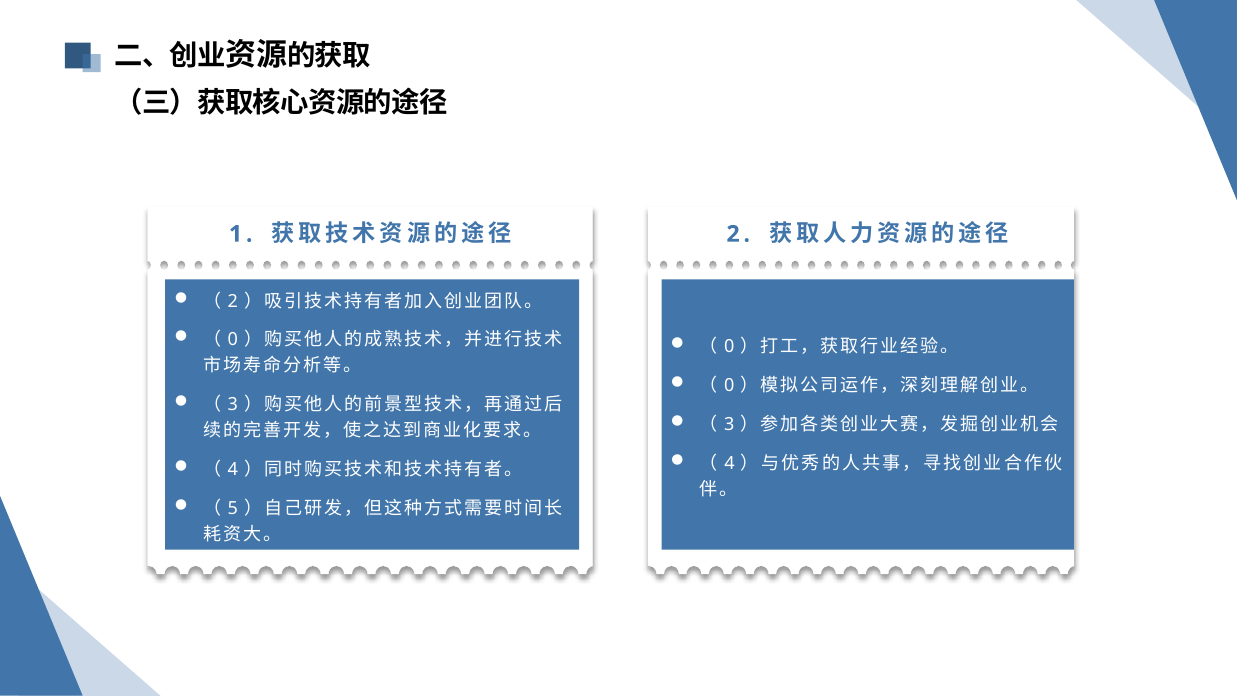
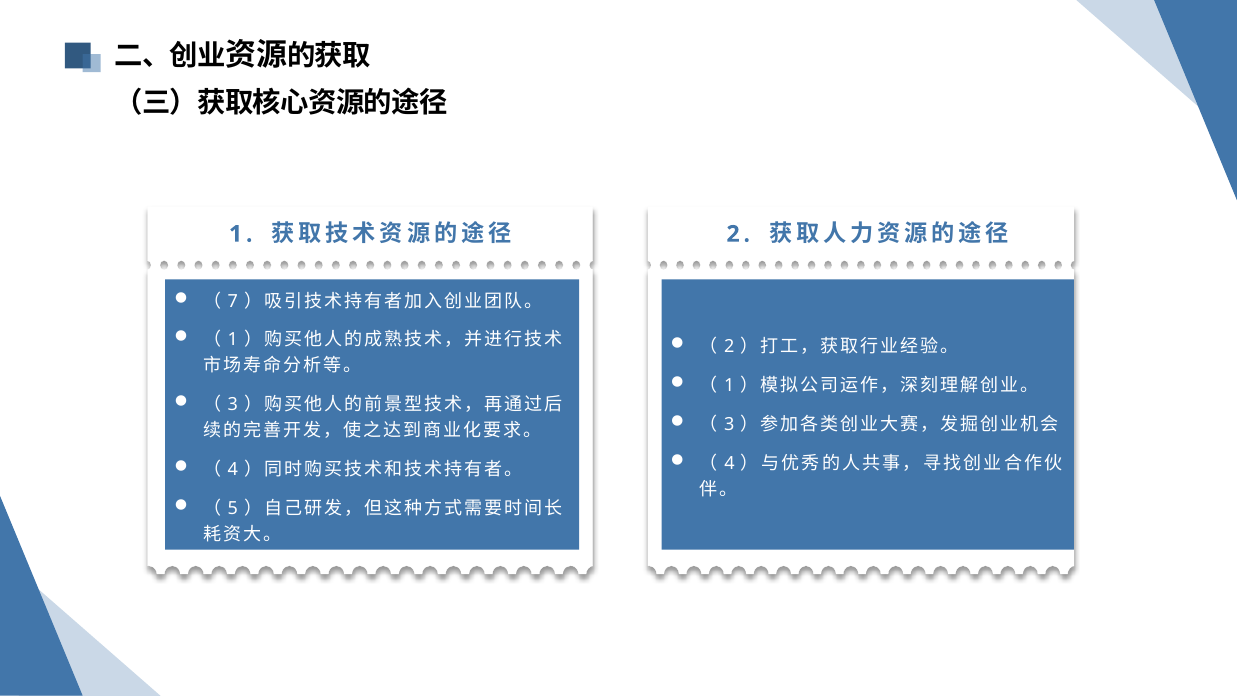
2: 2 -> 7 (233, 301)
0: 0 -> 1 (233, 340)
0: 0 -> 2 (729, 347)
0: 0 -> 1 (729, 385)
